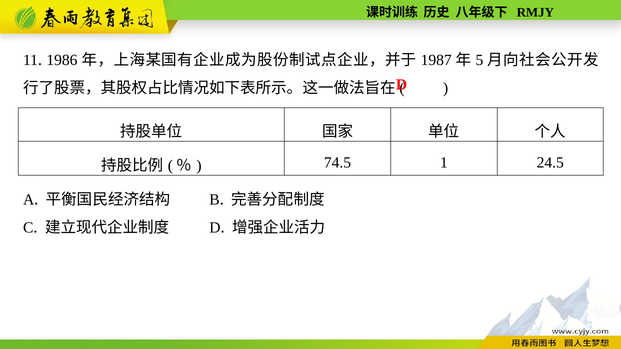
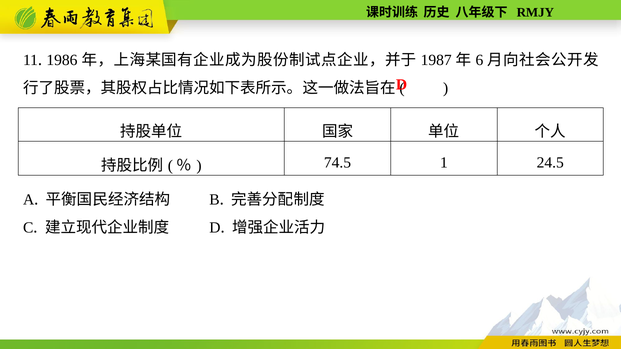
5: 5 -> 6 (479, 60)
